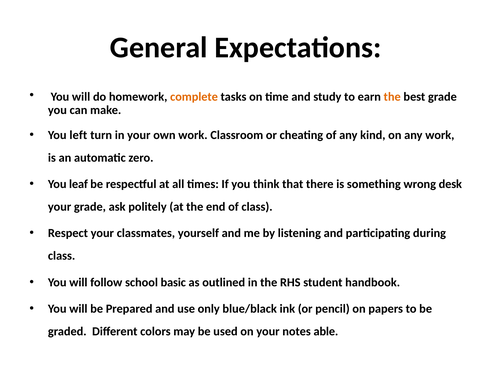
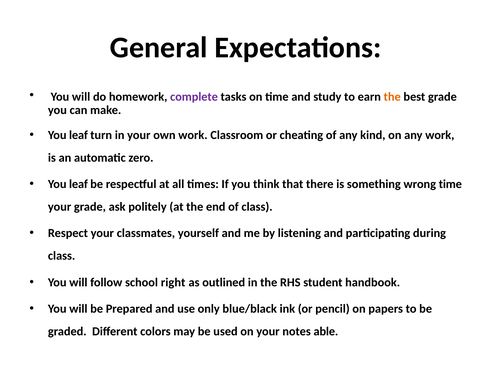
complete colour: orange -> purple (194, 97)
left: left -> leaf (78, 135)
wrong desk: desk -> time (450, 184)
basic: basic -> right (173, 282)
